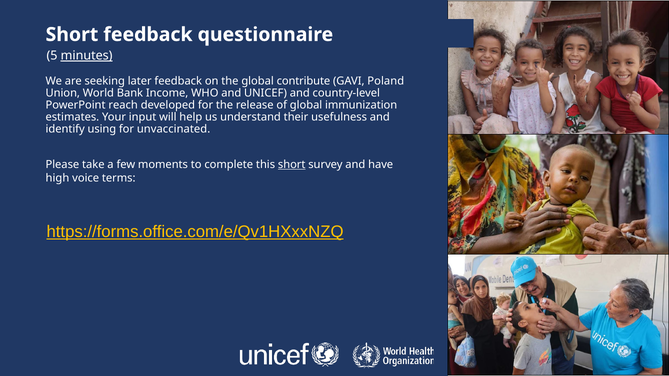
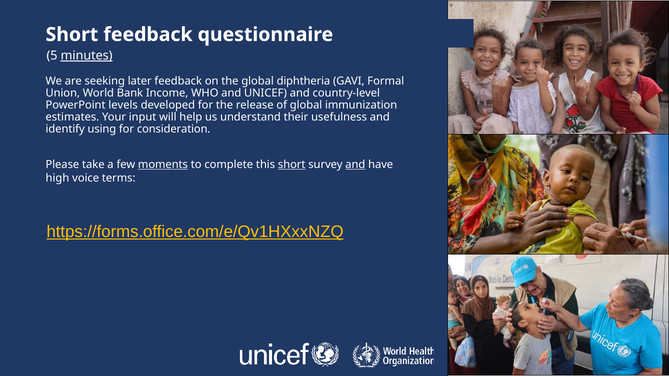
contribute: contribute -> diphtheria (303, 81)
Poland: Poland -> Formal (386, 81)
reach: reach -> levels (123, 105)
unvaccinated: unvaccinated -> consideration (174, 129)
moments underline: none -> present (163, 165)
and underline: none -> present (355, 165)
